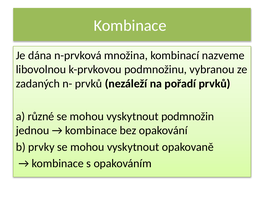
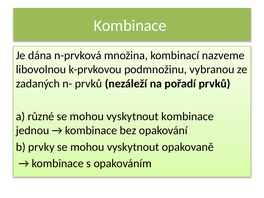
vyskytnout podmnožin: podmnožin -> kombinace (188, 116)
